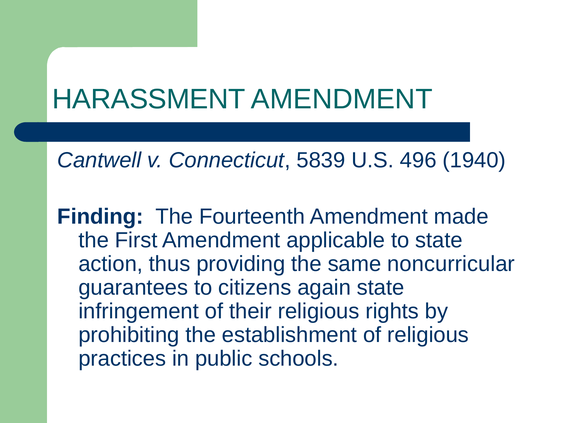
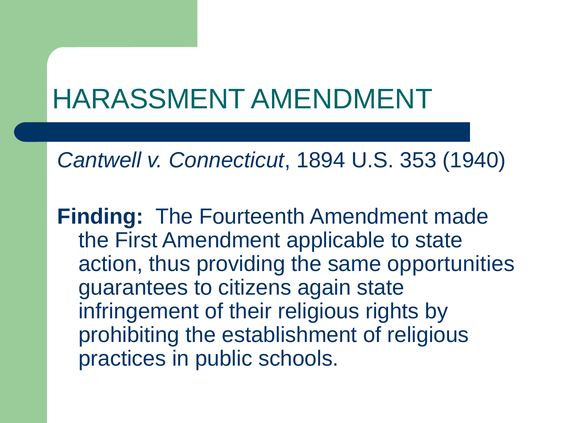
5839: 5839 -> 1894 (321, 160)
496: 496 -> 353 (418, 160)
noncurricular: noncurricular -> opportunities (451, 264)
